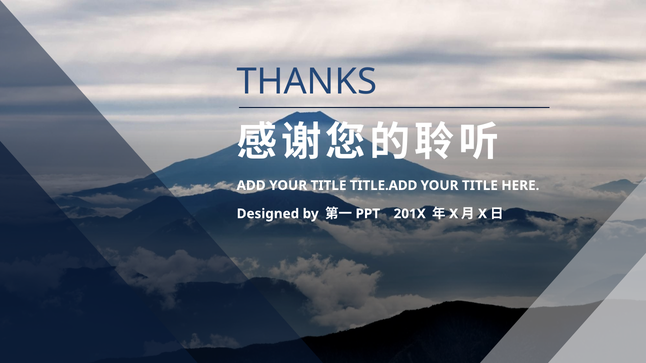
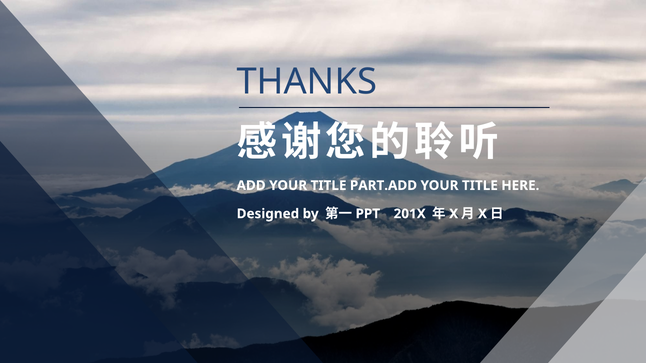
TITLE.ADD: TITLE.ADD -> PART.ADD (384, 186)
